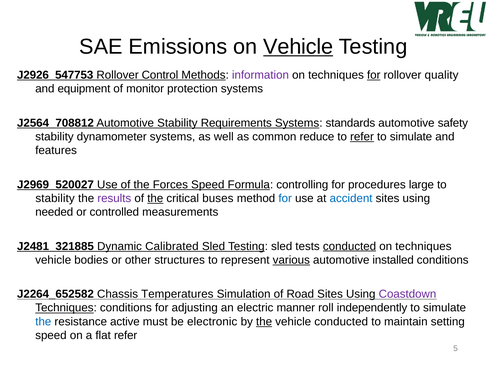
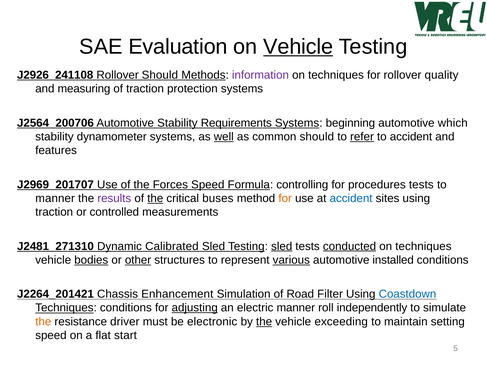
Emissions: Emissions -> Evaluation (178, 47)
J2926_547753: J2926_547753 -> J2926_241108 (55, 75)
Rollover Control: Control -> Should (160, 75)
for underline: present -> none (374, 75)
equipment: equipment -> measuring (84, 89)
of monitor: monitor -> traction (145, 89)
J2564_708812: J2564_708812 -> J2564_200706 (55, 123)
standards: standards -> beginning (350, 123)
safety: safety -> which (453, 123)
well underline: none -> present (224, 137)
common reduce: reduce -> should (317, 137)
simulate: simulate -> accident (411, 137)
J2969_520027: J2969_520027 -> J2969_201707 (55, 185)
procedures large: large -> tests (421, 185)
stability: stability -> manner (55, 198)
for colour: blue -> orange (285, 198)
needed: needed -> traction (54, 212)
J2481_321885: J2481_321885 -> J2481_271310 (55, 246)
sled underline: none -> present (282, 246)
bodies underline: none -> present (91, 260)
other underline: none -> present (138, 260)
J2264_652582: J2264_652582 -> J2264_201421 (55, 294)
Temperatures: Temperatures -> Enhancement (177, 294)
Road Sites: Sites -> Filter (330, 294)
Coastdown colour: purple -> blue (407, 294)
adjusting underline: none -> present (195, 308)
the colour: blue -> orange (43, 322)
active: active -> driver (125, 322)
vehicle conducted: conducted -> exceeding (341, 322)
flat refer: refer -> start (125, 336)
